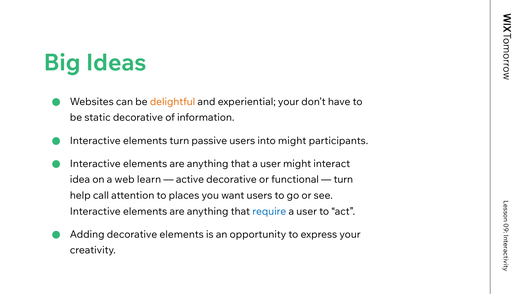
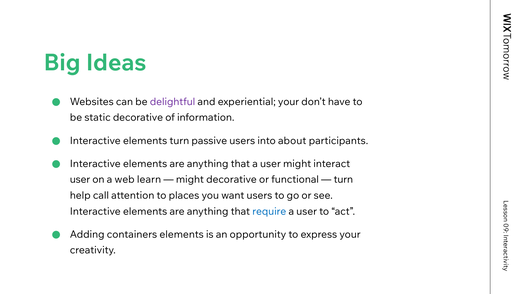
delightful colour: orange -> purple (173, 102)
into might: might -> about (292, 141)
idea: idea -> user (80, 180)
active: active -> might (190, 180)
Adding decorative: decorative -> containers (132, 235)
